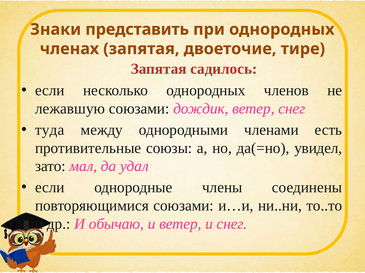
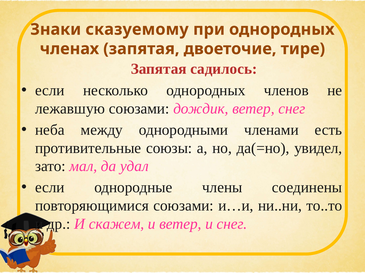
представить: представить -> сказуемому (137, 29)
туда: туда -> неба (50, 130)
обычаю: обычаю -> скажем (117, 224)
